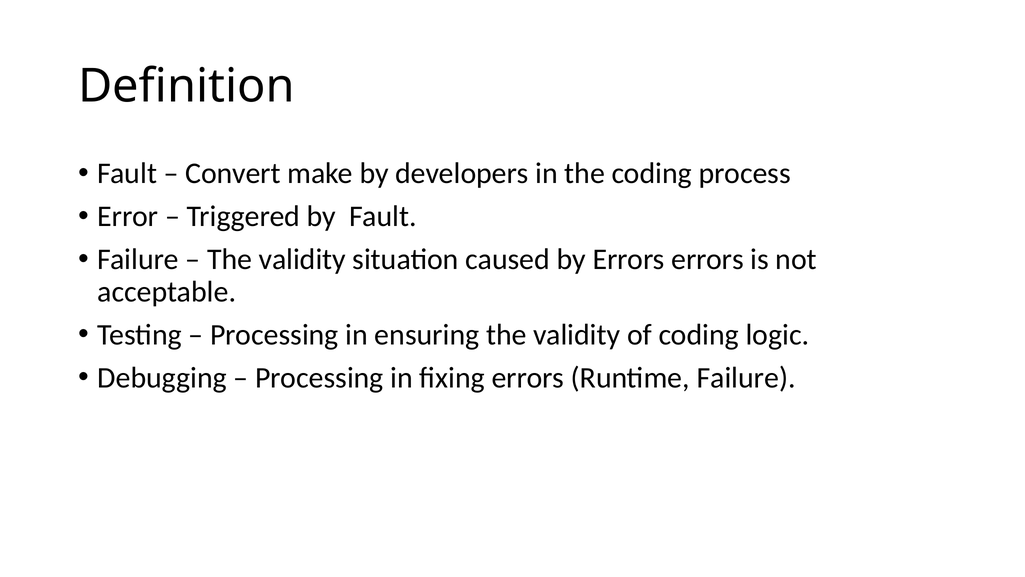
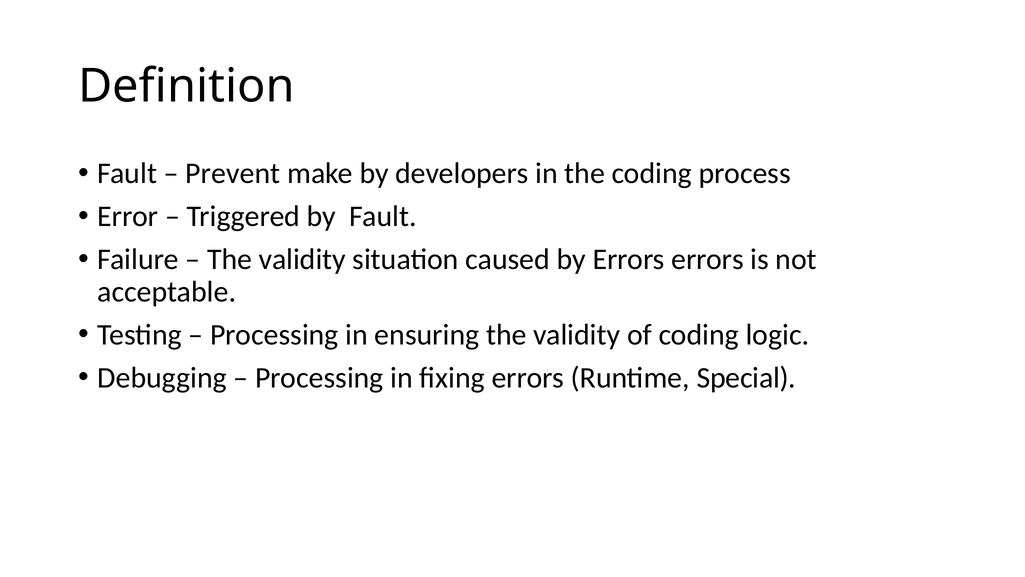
Convert: Convert -> Prevent (233, 173)
Runtime Failure: Failure -> Special (746, 377)
